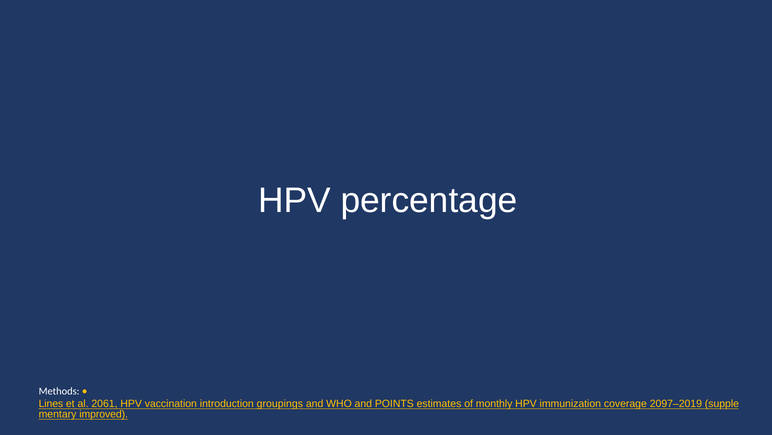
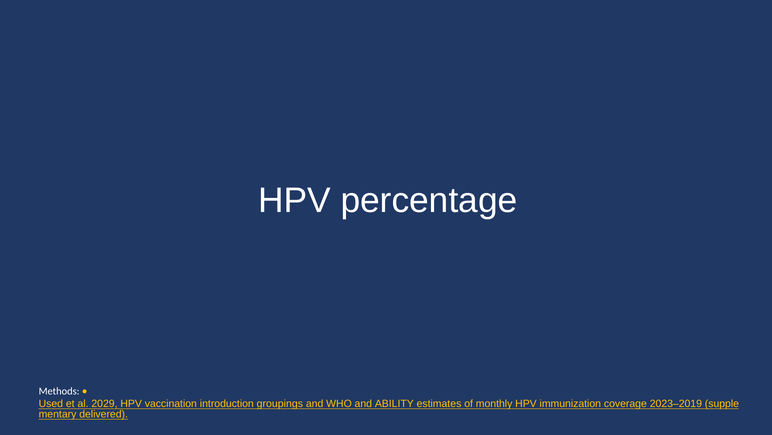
Lines: Lines -> Used (51, 403)
2061: 2061 -> 2029 (104, 403)
POINTS: POINTS -> ABILITY (394, 403)
2097–2019: 2097–2019 -> 2023–2019 (676, 403)
improved: improved -> delivered (104, 414)
